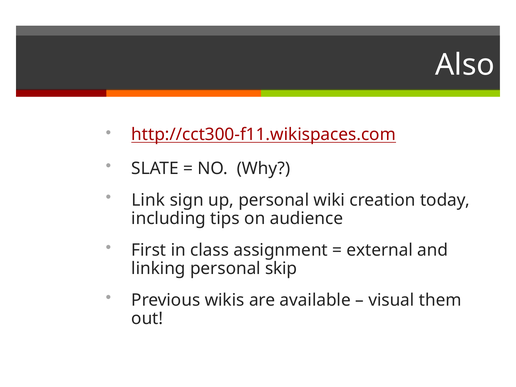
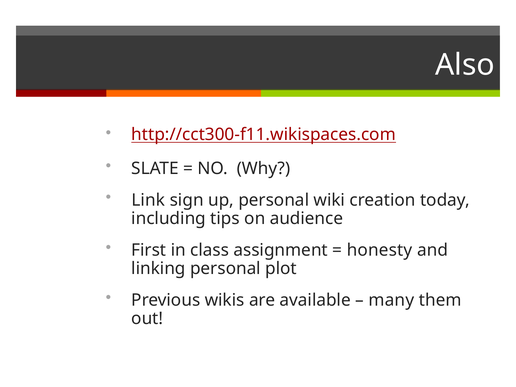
external: external -> honesty (380, 250)
skip: skip -> plot (281, 269)
visual: visual -> many (391, 300)
